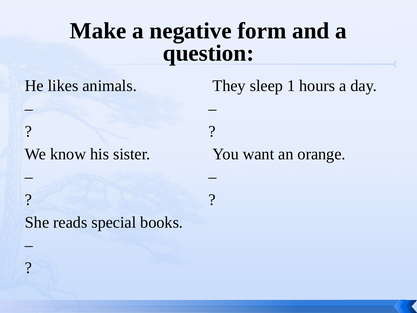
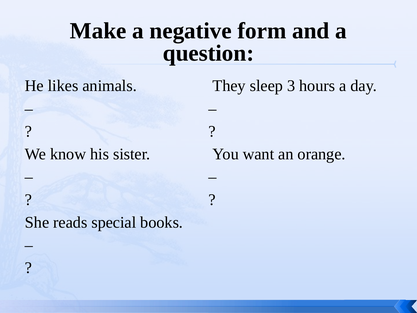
1: 1 -> 3 (291, 86)
